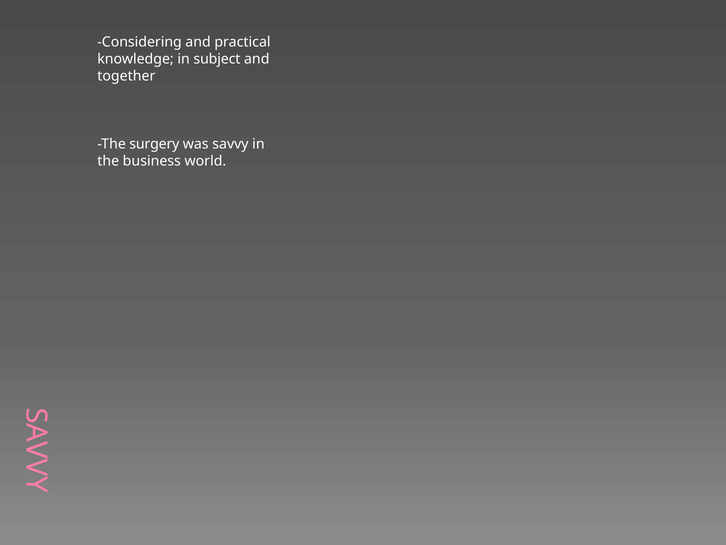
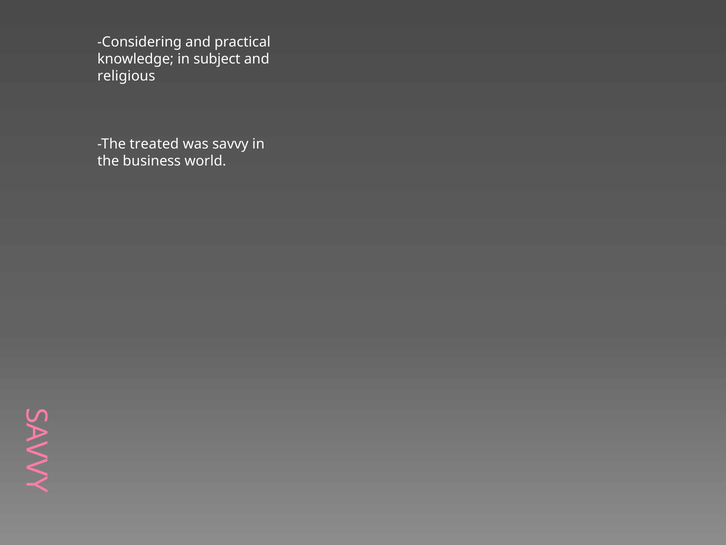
together: together -> religious (126, 76)
surgery: surgery -> treated (154, 144)
